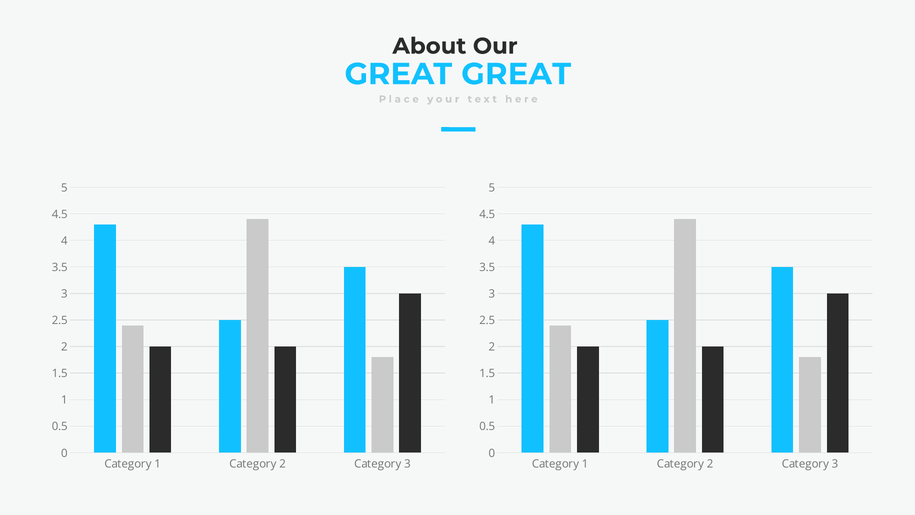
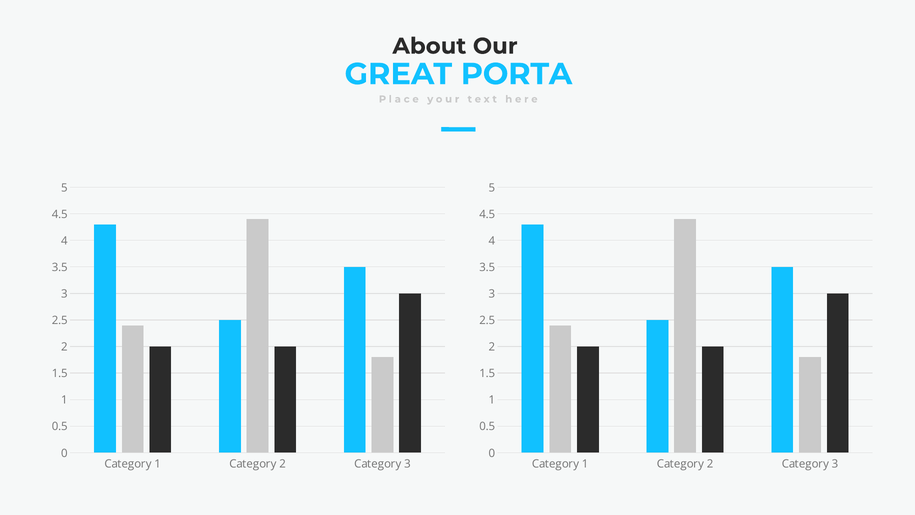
GREAT GREAT: GREAT -> PORTA (516, 74)
